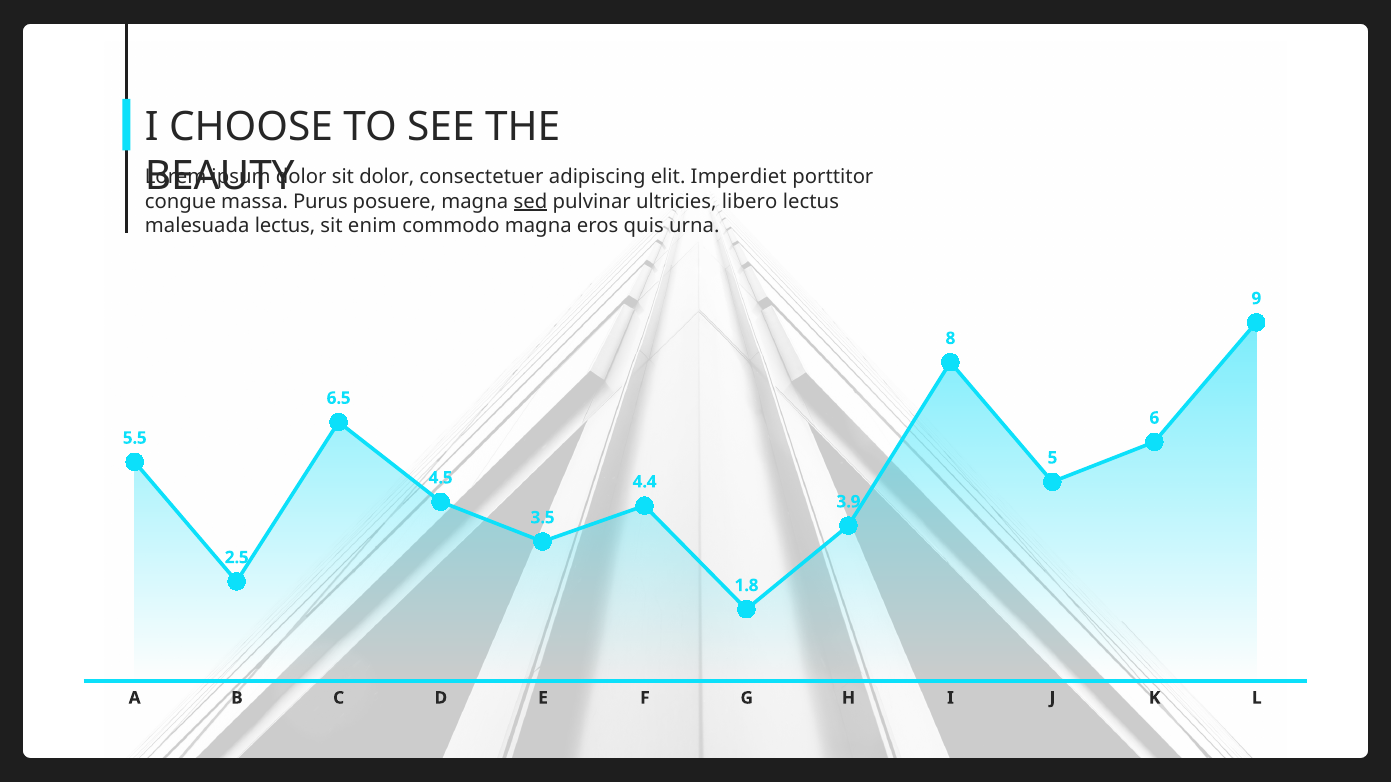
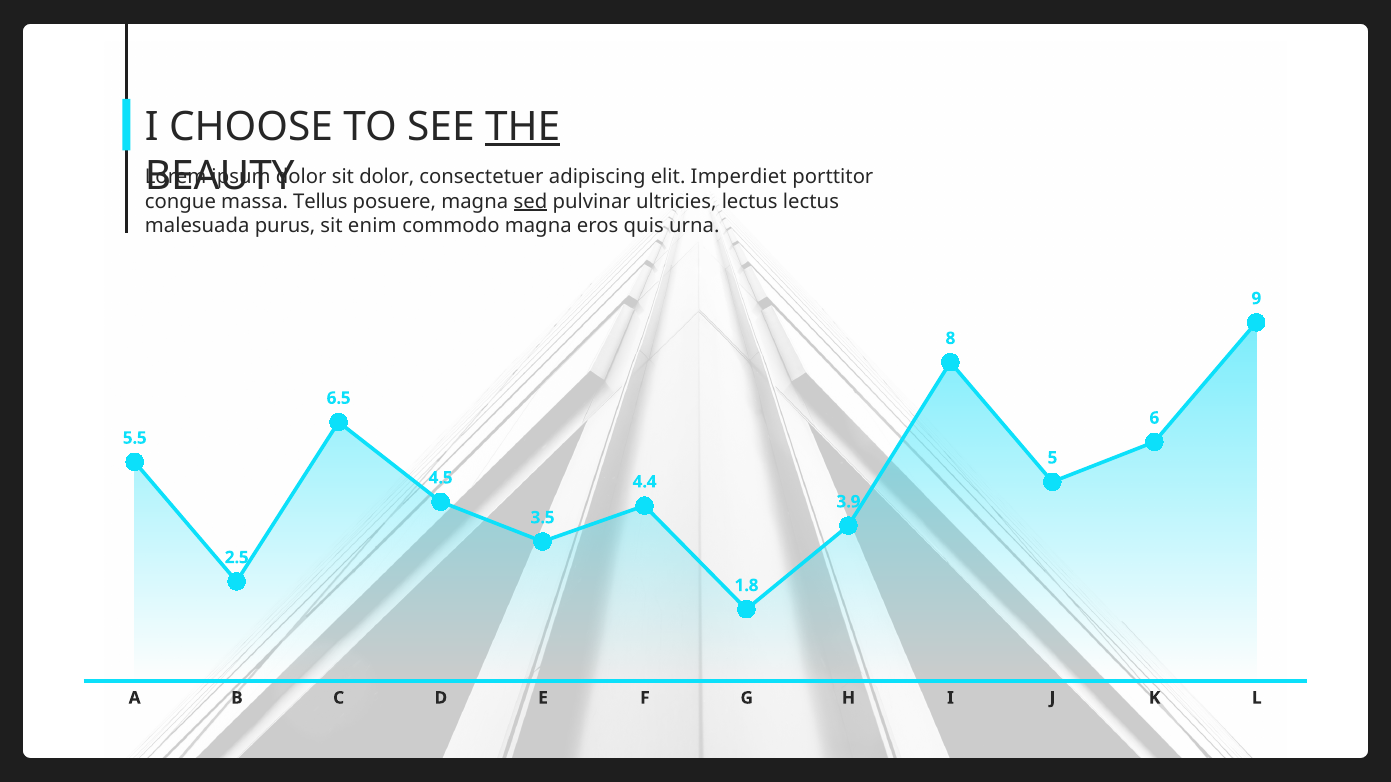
THE underline: none -> present (523, 127)
Purus: Purus -> Tellus (320, 201)
ultricies libero: libero -> lectus (750, 201)
malesuada lectus: lectus -> purus (285, 226)
